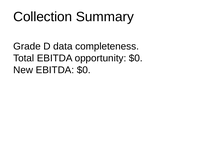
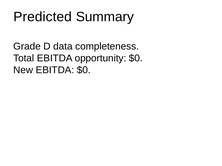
Collection: Collection -> Predicted (43, 17)
